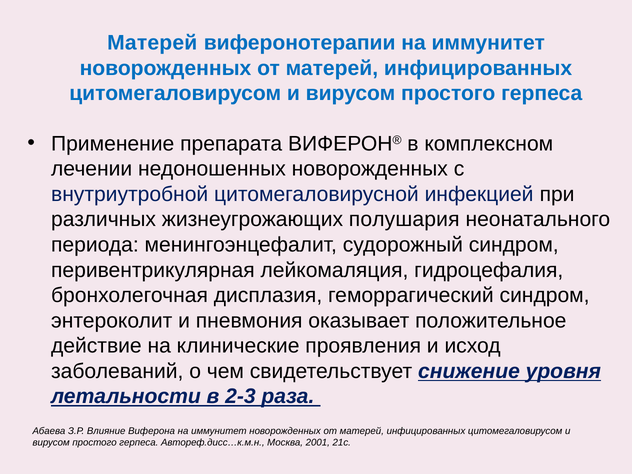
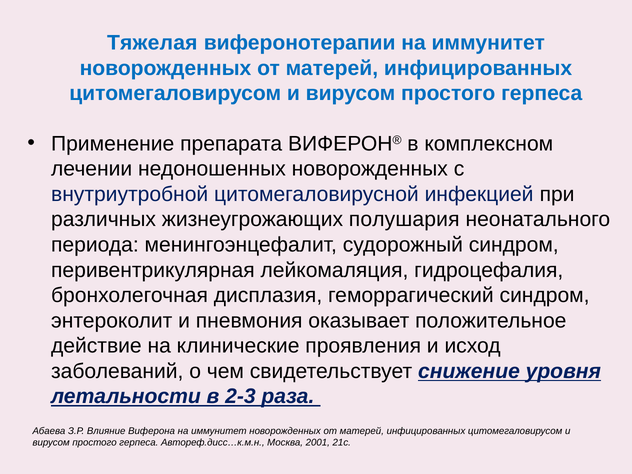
Матерей: Матерей -> Тяжелая (152, 43)
